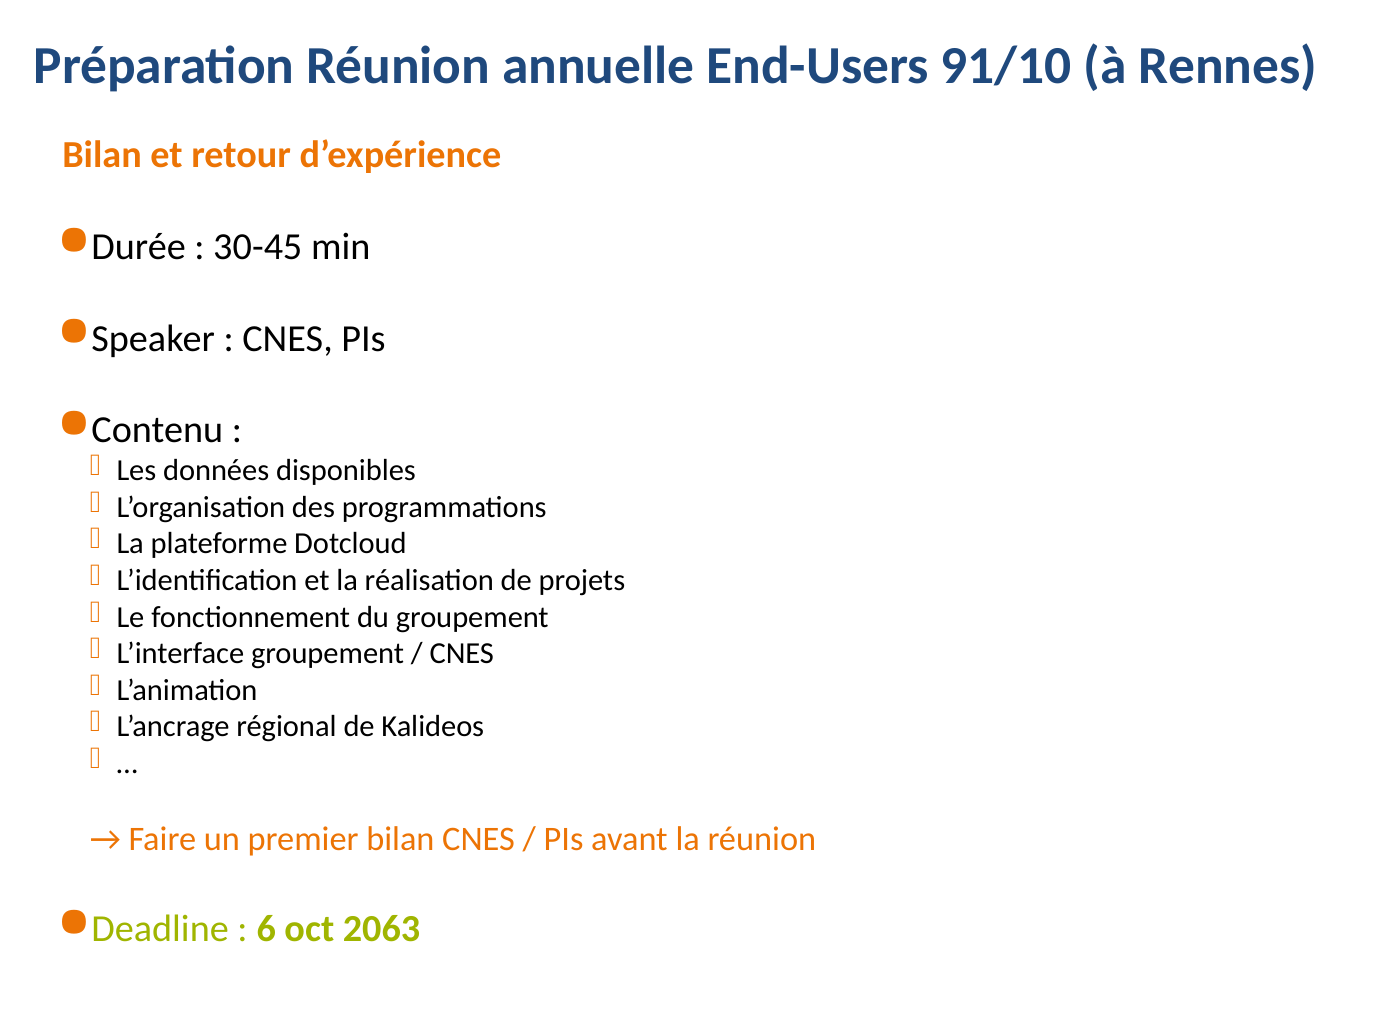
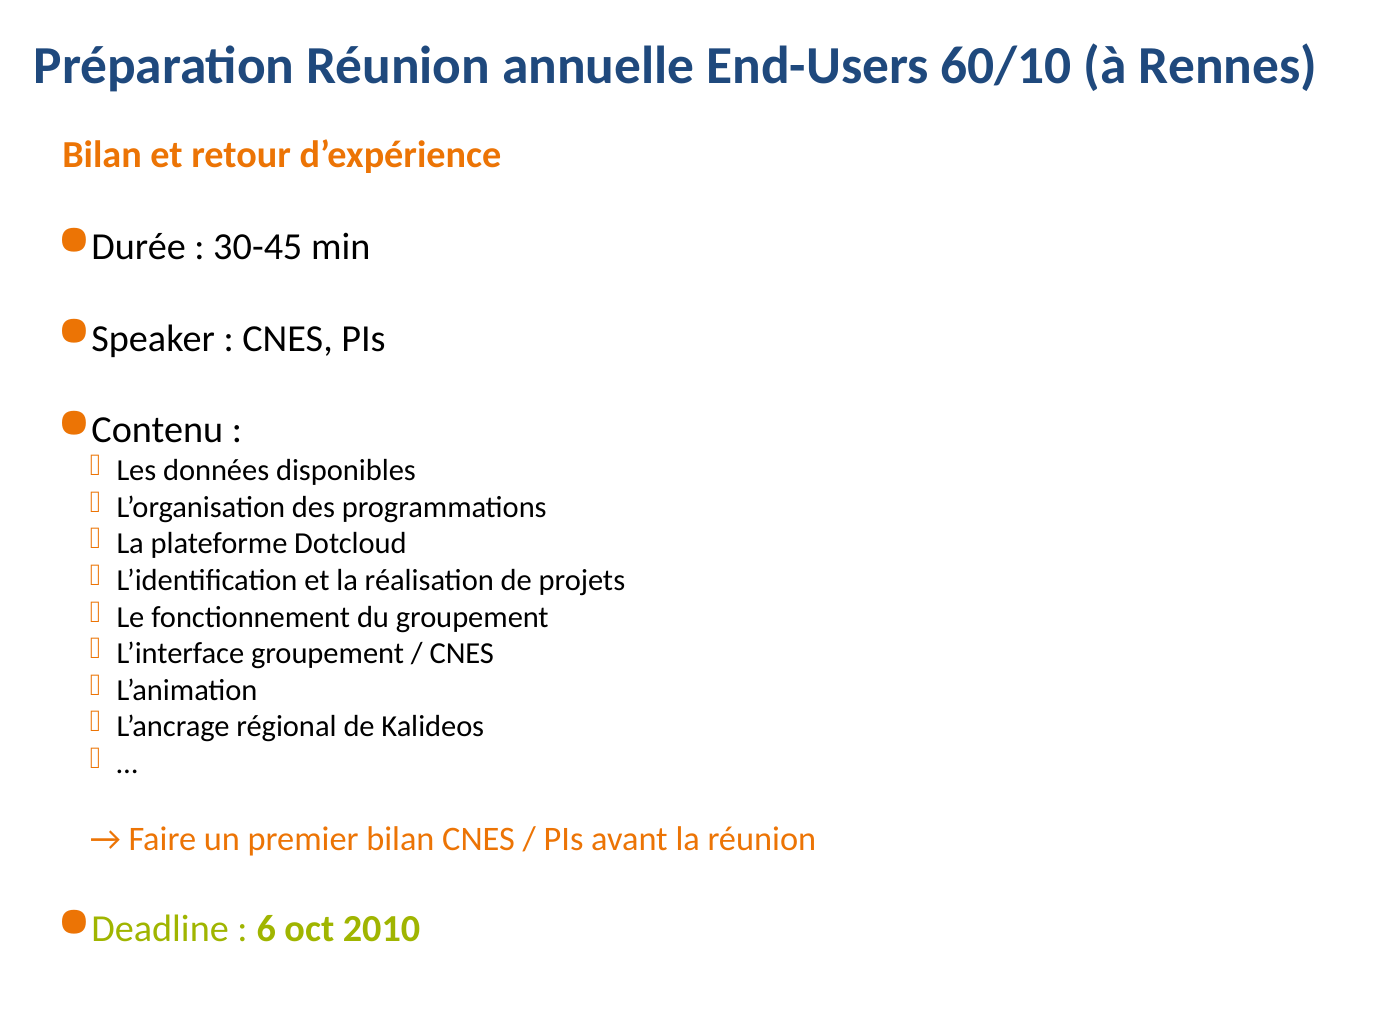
91/10: 91/10 -> 60/10 (1006, 66)
2063: 2063 -> 2010 (382, 929)
